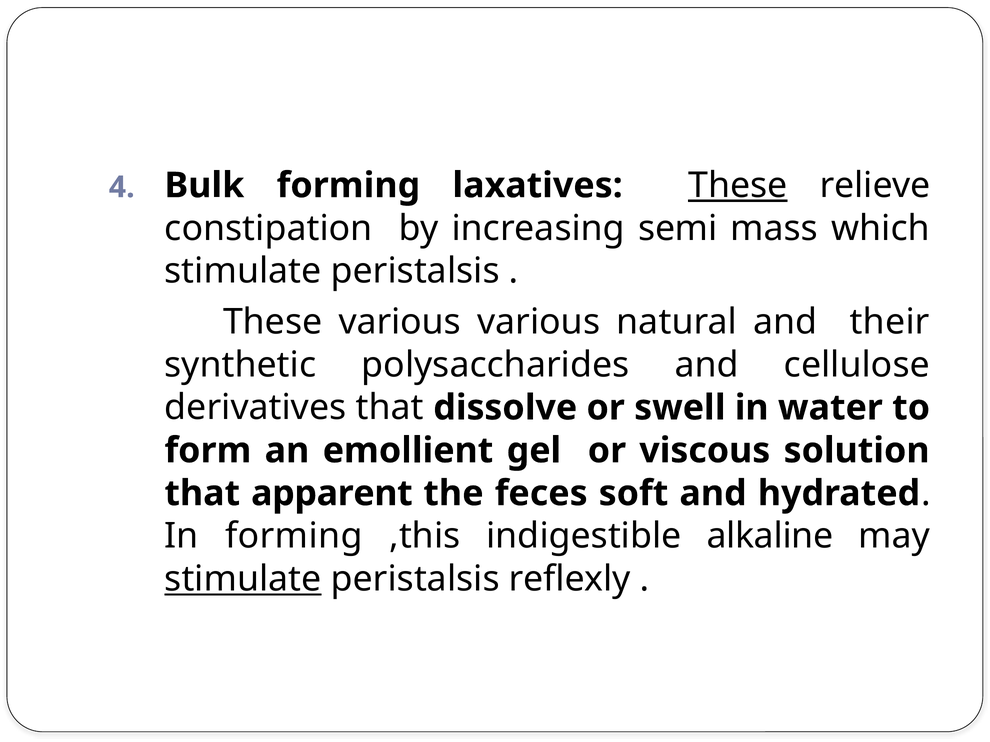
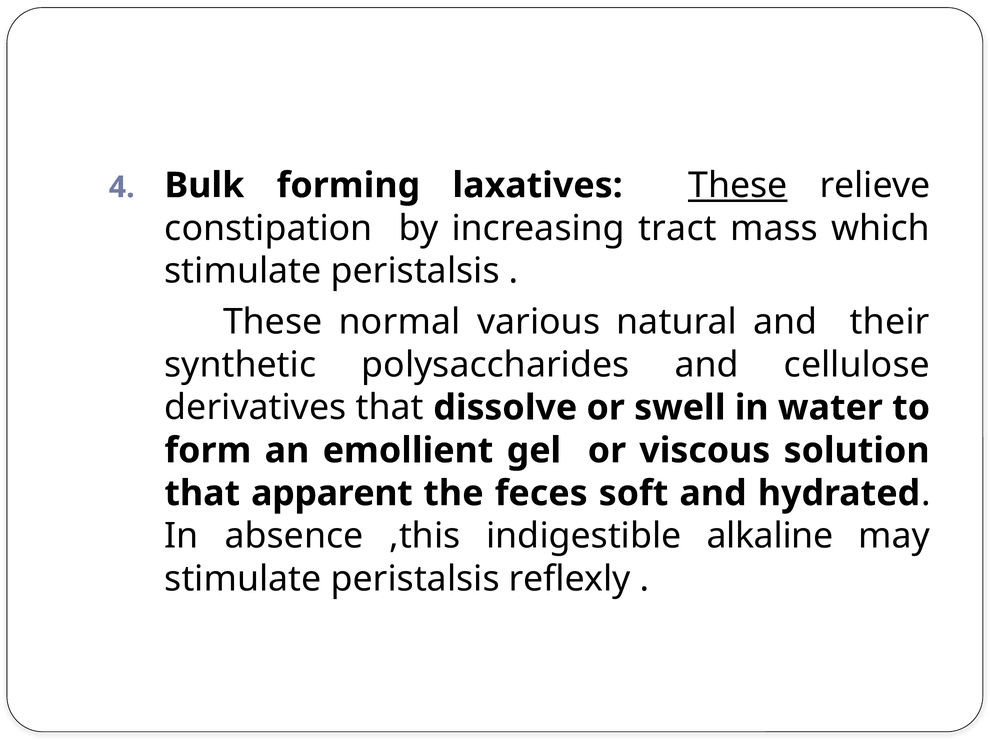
semi: semi -> tract (678, 228)
These various: various -> normal (400, 322)
In forming: forming -> absence (294, 537)
stimulate underline: present -> none (243, 579)
